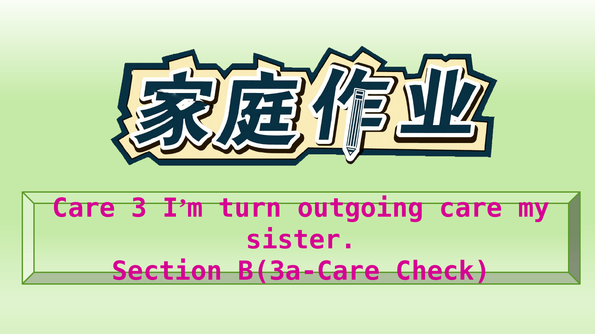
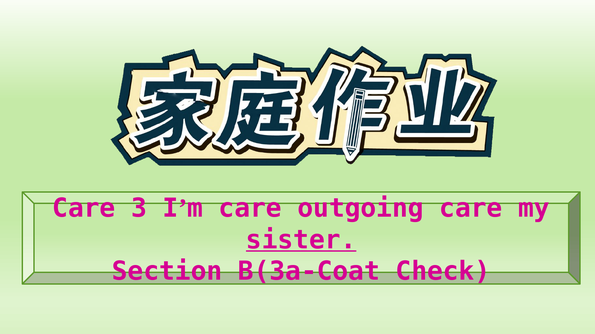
I’m turn: turn -> care (250, 209)
sister underline: none -> present (301, 240)
B(3a-Care: B(3a-Care -> B(3a-Coat (309, 272)
